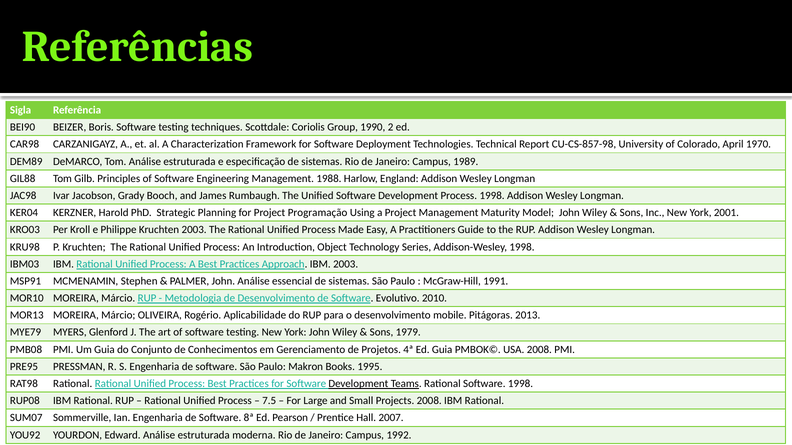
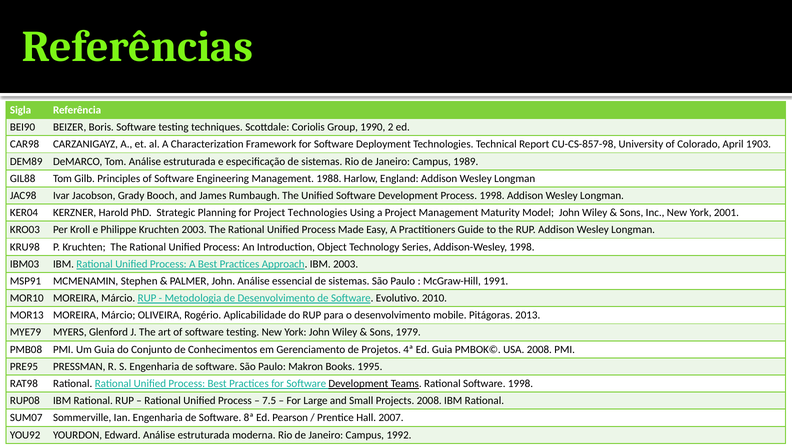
1970: 1970 -> 1903 (759, 144)
Project Programação: Programação -> Technologies (318, 213)
